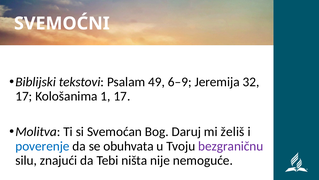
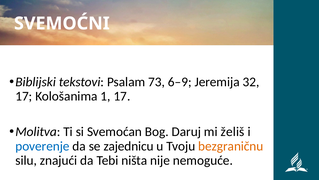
49: 49 -> 73 (157, 82)
obuhvata: obuhvata -> zajednicu (129, 146)
bezgraničnu colour: purple -> orange (231, 146)
